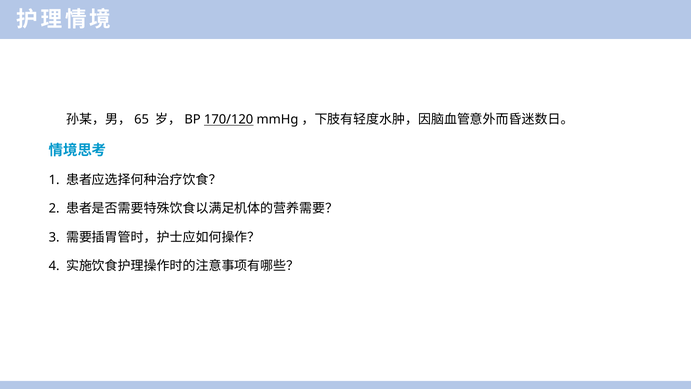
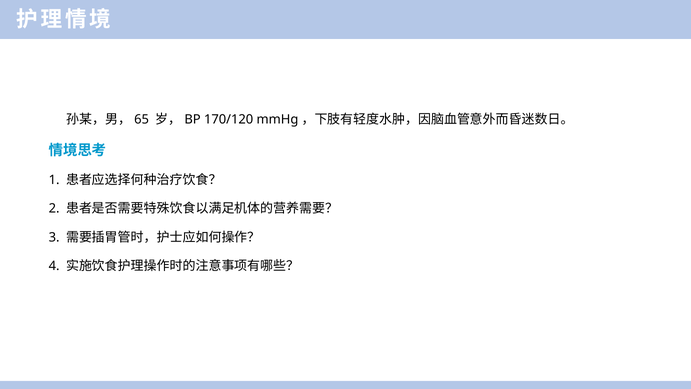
170/120 underline: present -> none (229, 120)
